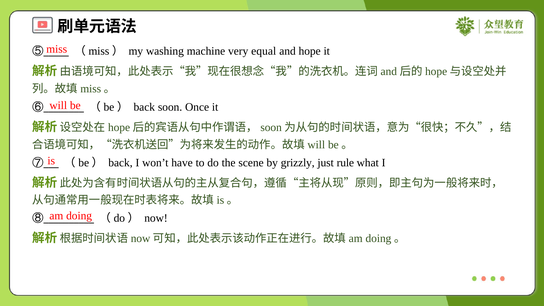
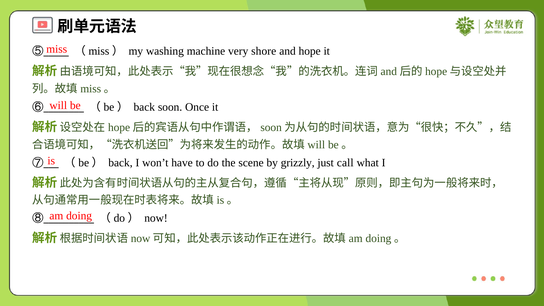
equal: equal -> shore (264, 51)
rule: rule -> call (345, 163)
